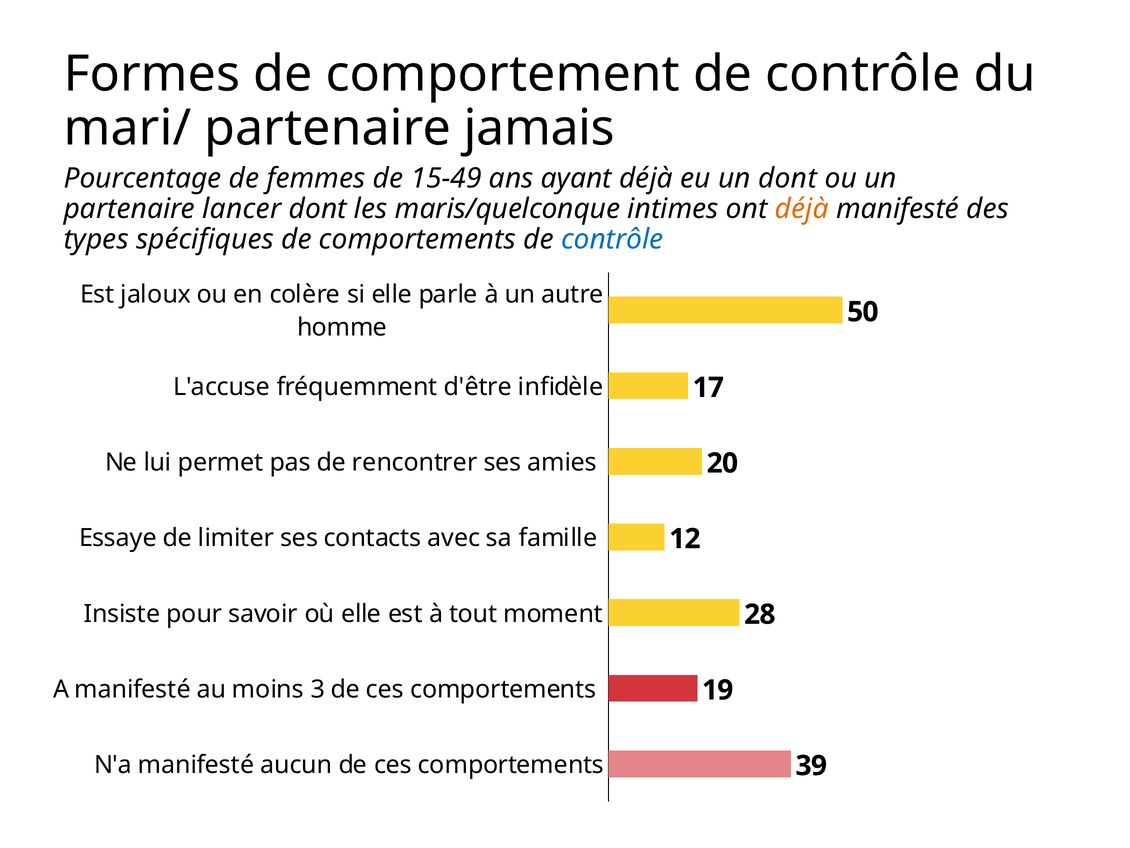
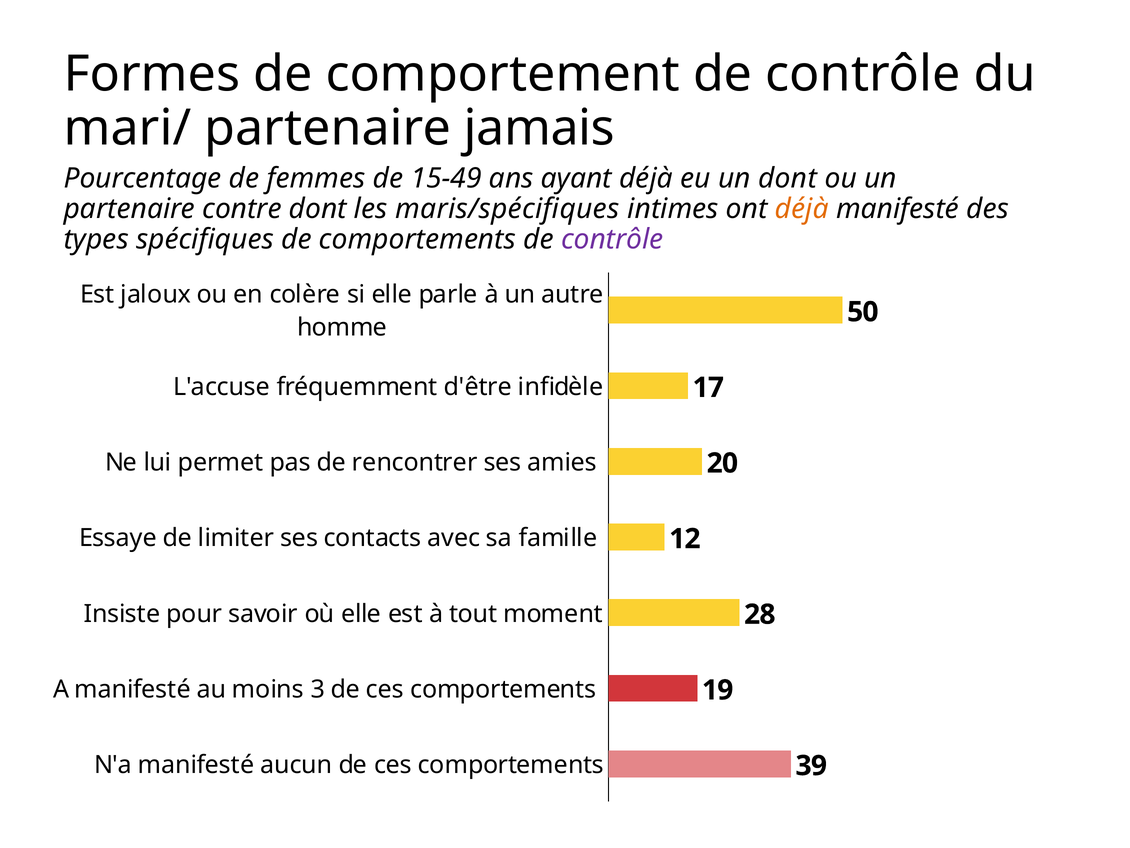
lancer: lancer -> contre (242, 209)
maris/quelconque: maris/quelconque -> maris/spécifiques (507, 209)
contrôle colour: blue -> purple (612, 240)
